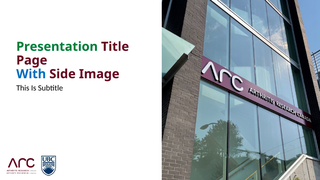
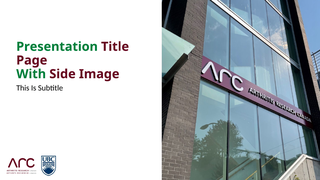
With colour: blue -> green (31, 74)
